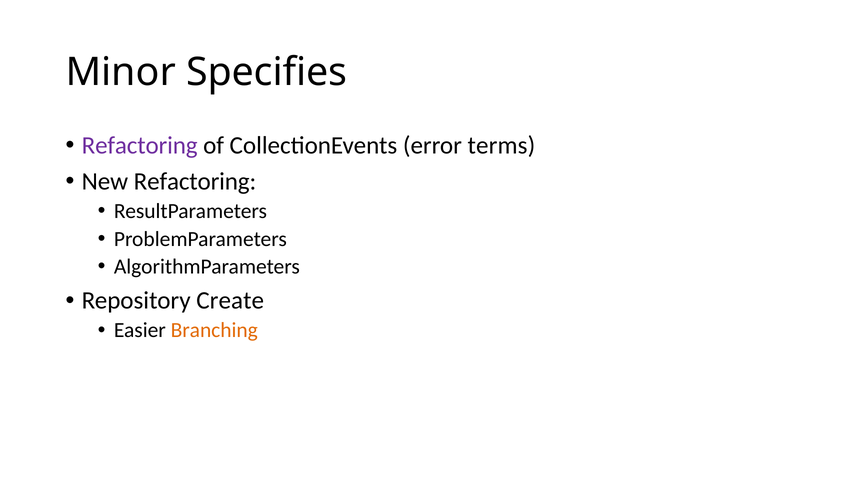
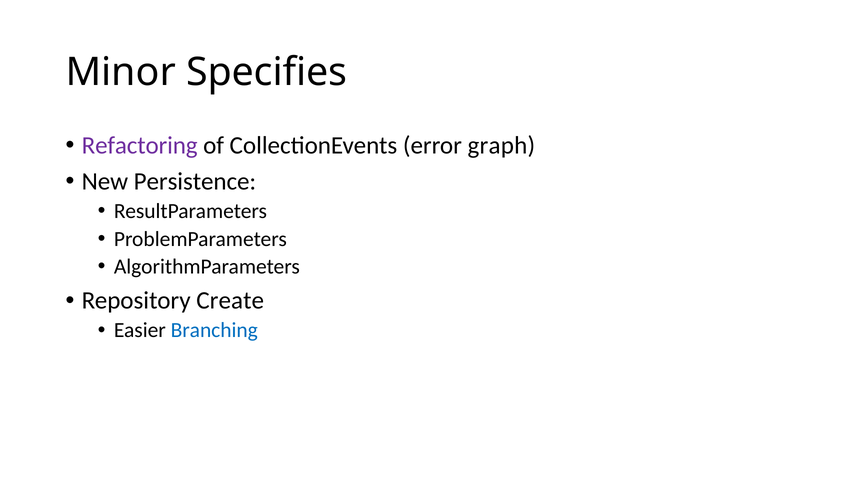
terms: terms -> graph (501, 145)
New Refactoring: Refactoring -> Persistence (195, 181)
Branching colour: orange -> blue (214, 330)
